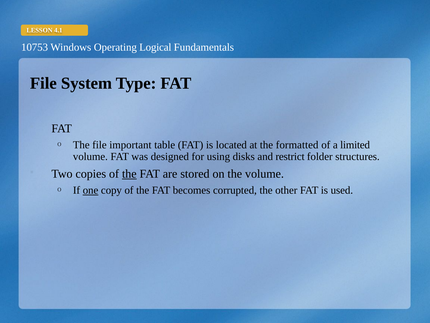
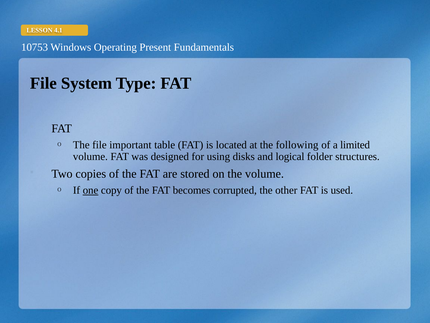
Logical: Logical -> Present (155, 47)
formatted: formatted -> following (297, 145)
restrict: restrict -> logical (290, 156)
the underline: present -> none (129, 174)
